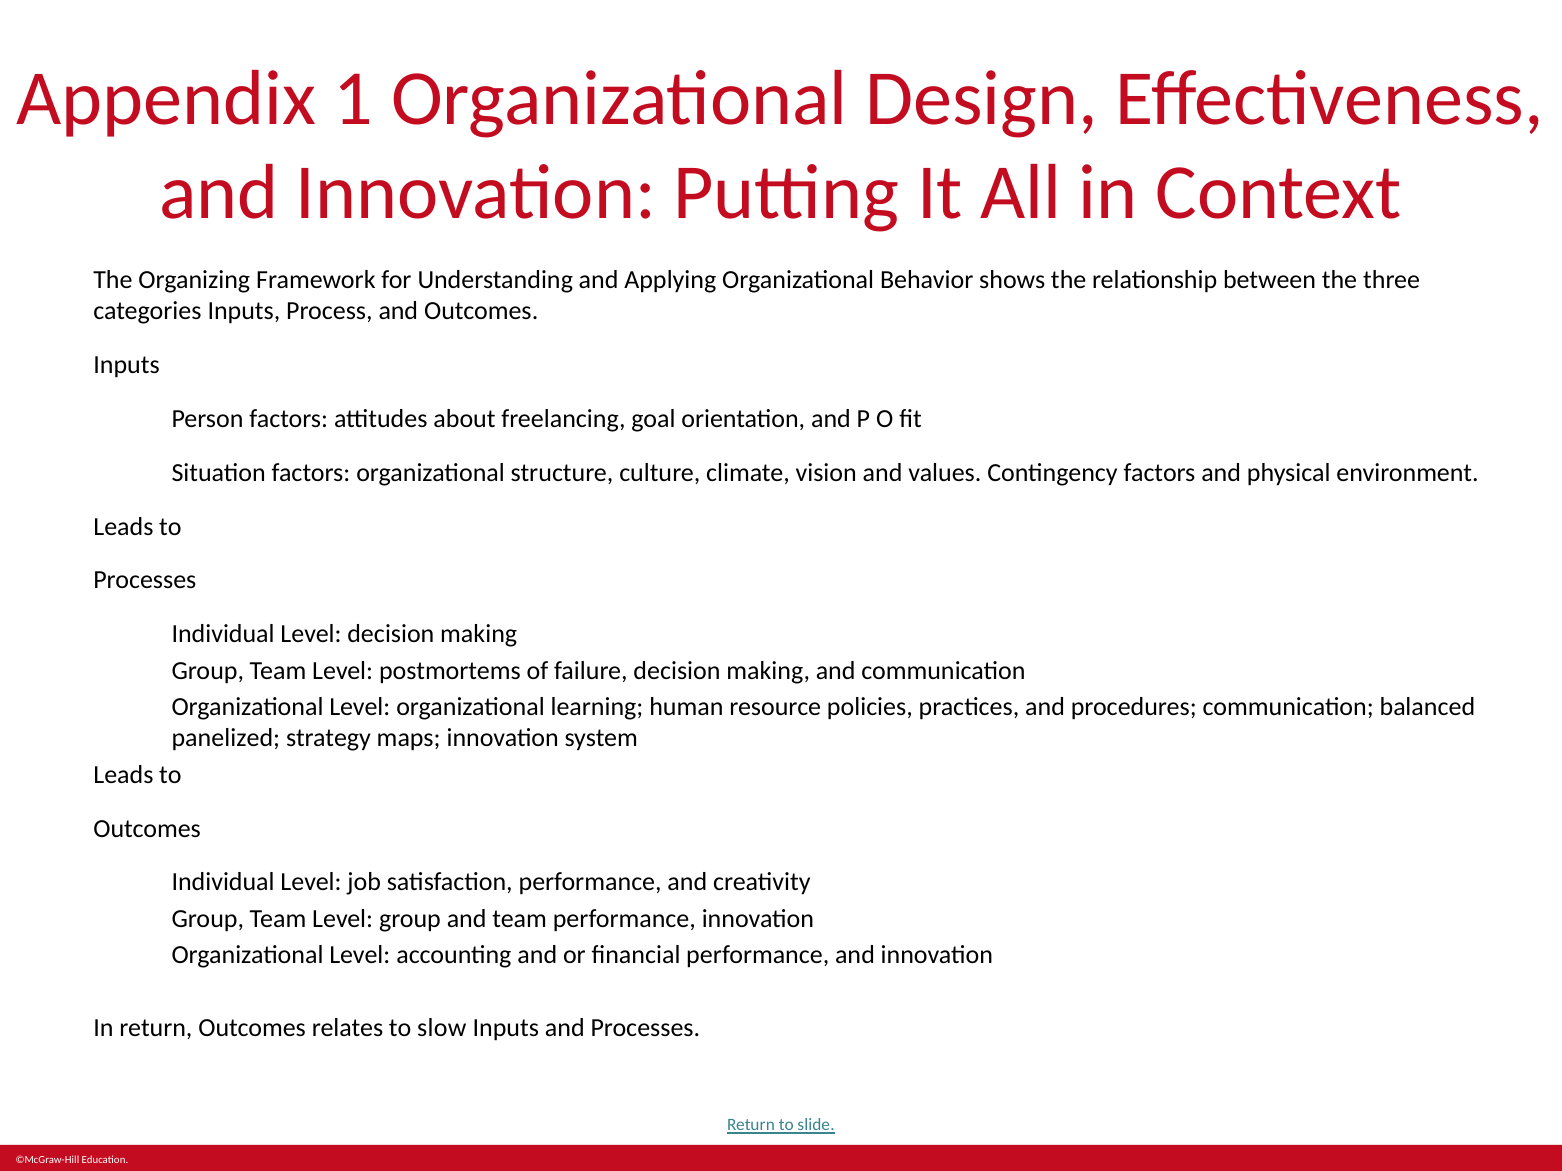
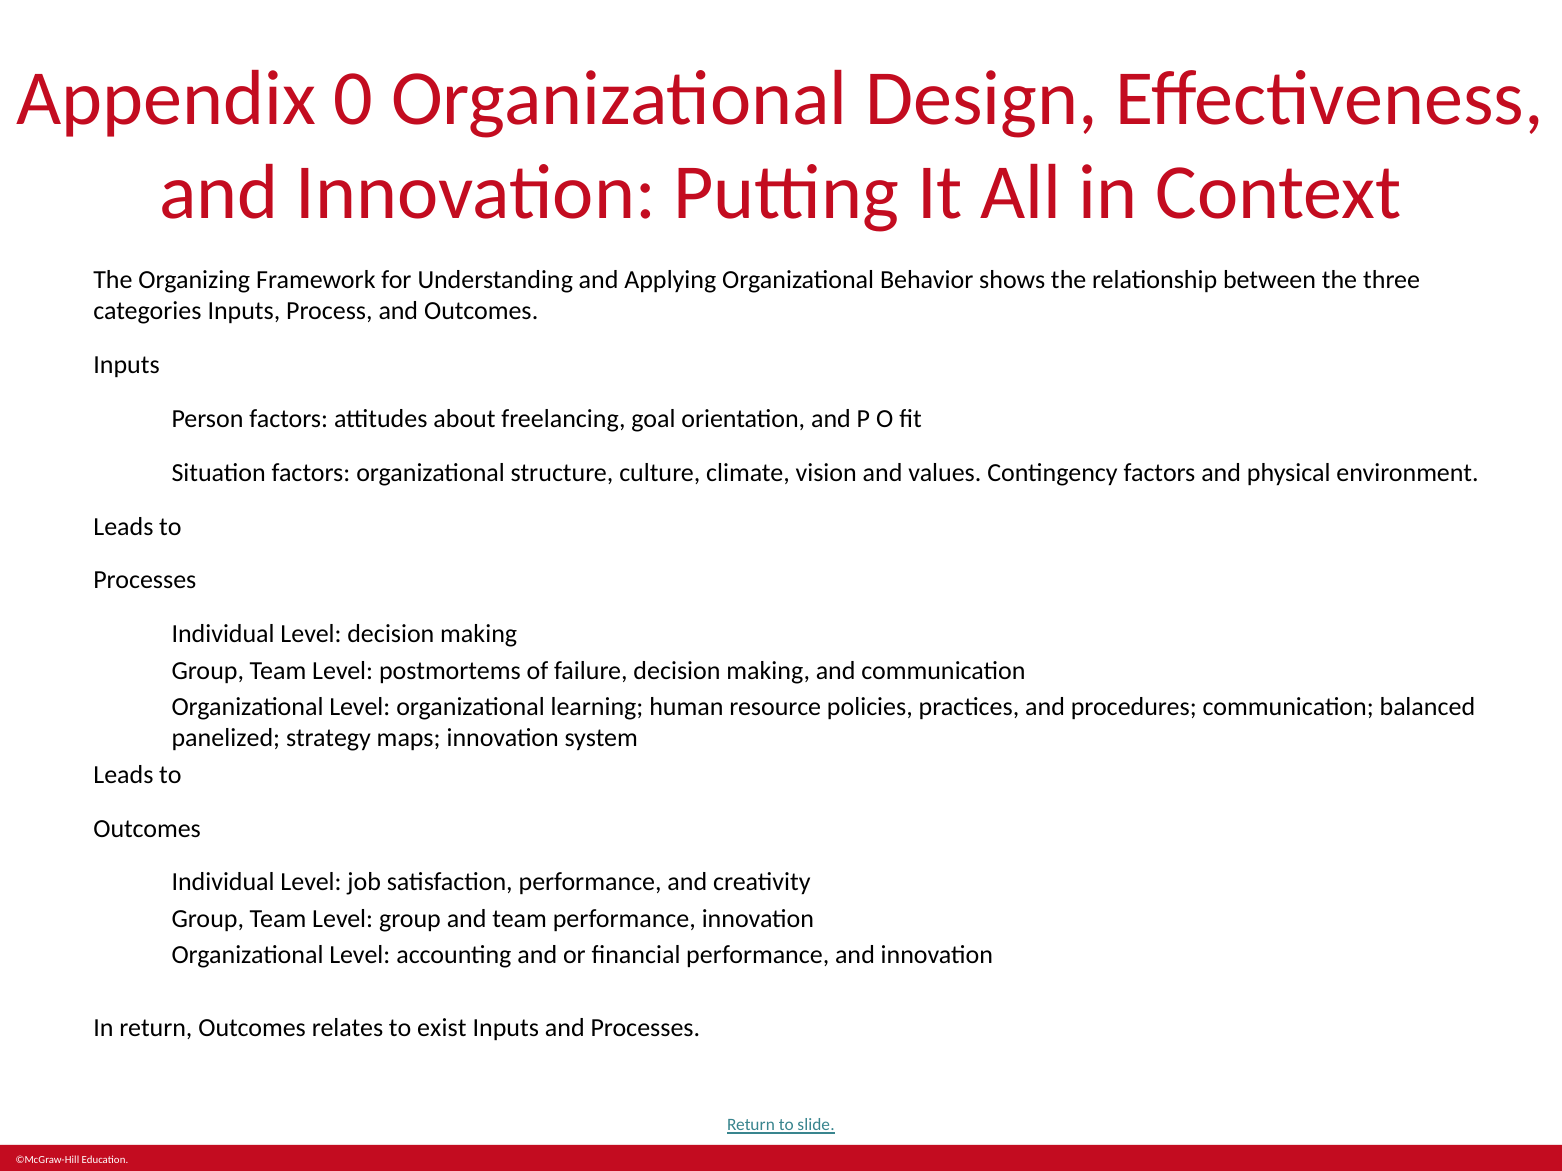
1: 1 -> 0 (354, 99)
slow: slow -> exist (442, 1028)
